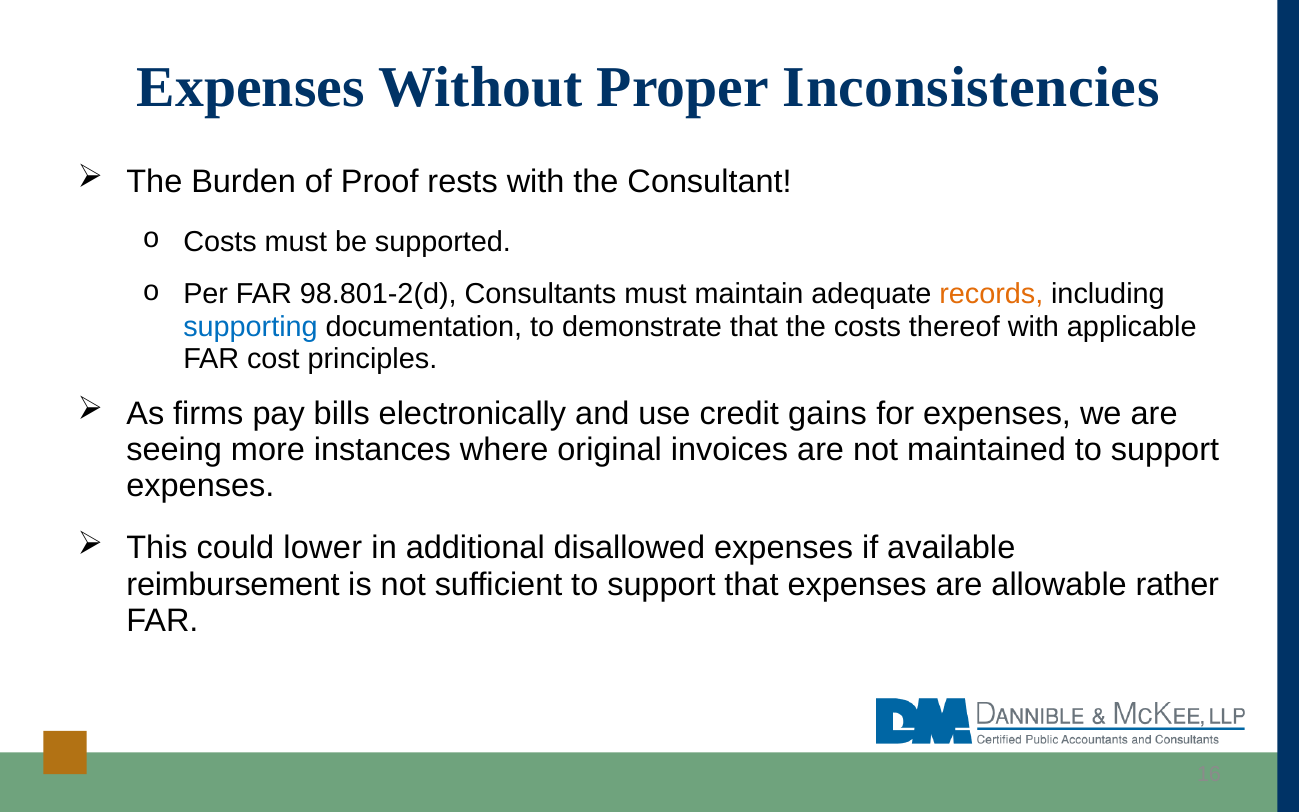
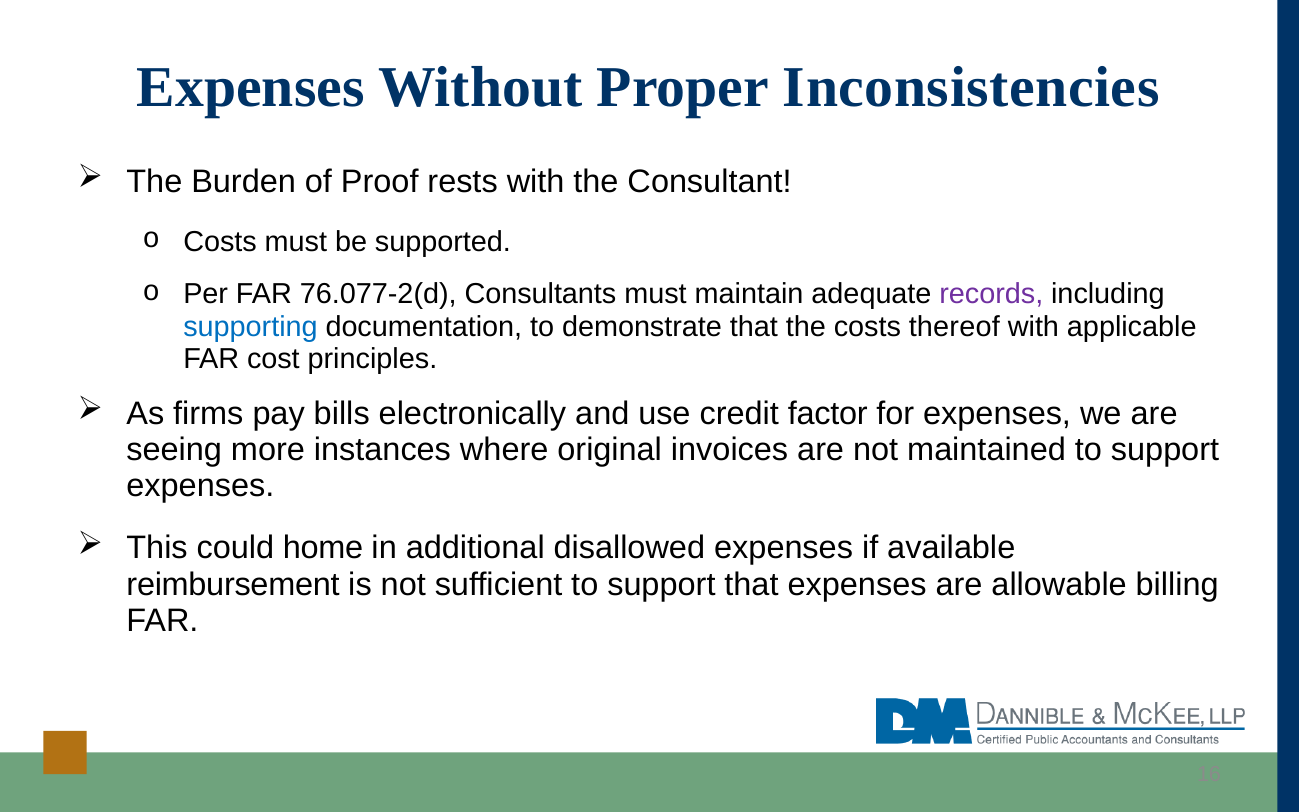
98.801-2(d: 98.801-2(d -> 76.077-2(d (378, 294)
records colour: orange -> purple (991, 294)
gains: gains -> factor (828, 414)
lower: lower -> home (323, 548)
rather: rather -> billing (1177, 584)
